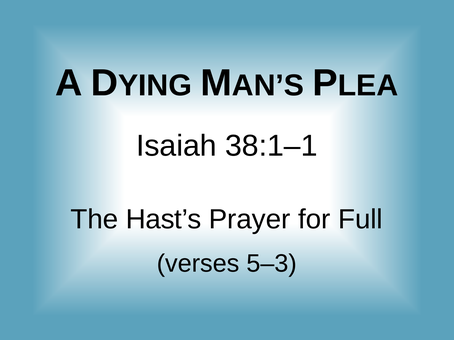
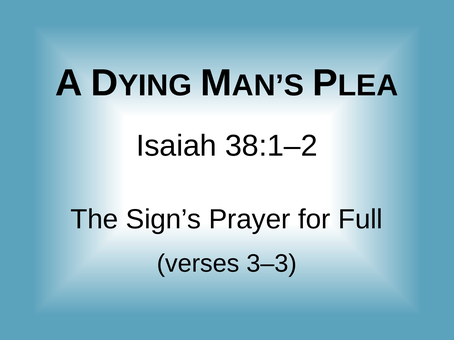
38:1–1: 38:1–1 -> 38:1–2 (271, 146)
Hast’s: Hast’s -> Sign’s (164, 220)
5–3: 5–3 -> 3–3 (272, 264)
